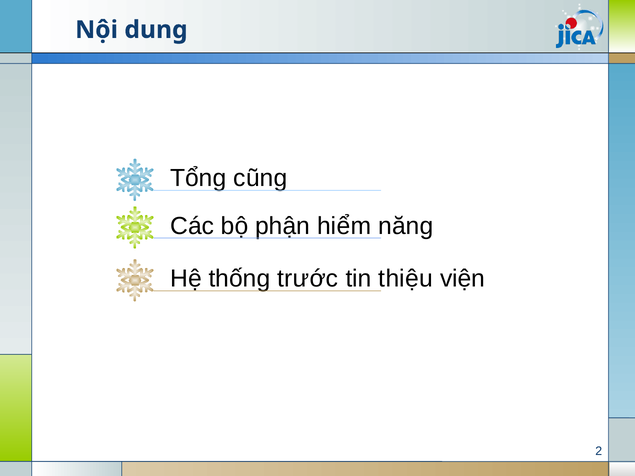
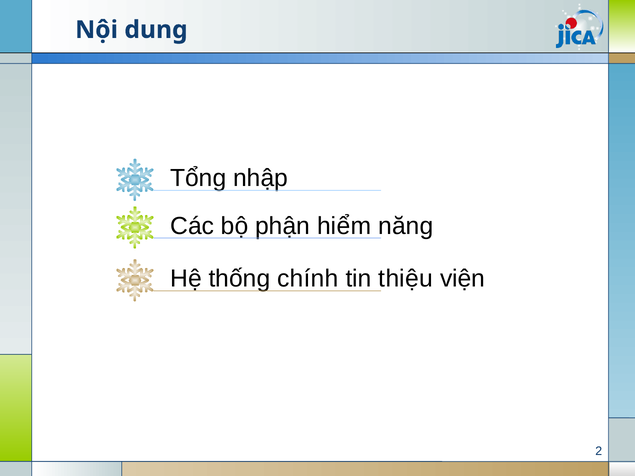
cũng: cũng -> nhập (261, 178)
trước: trước -> chính (308, 279)
